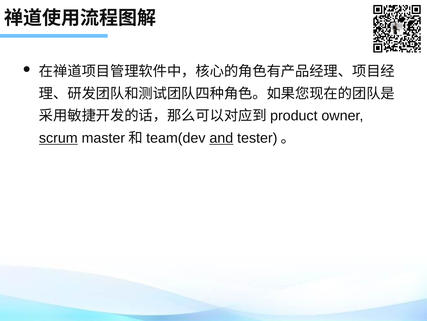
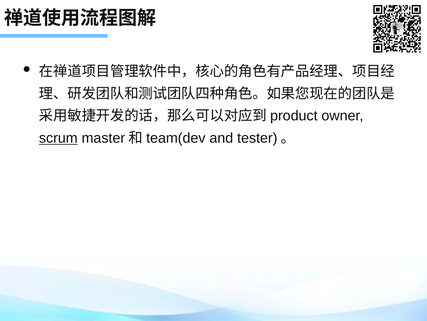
and underline: present -> none (221, 138)
